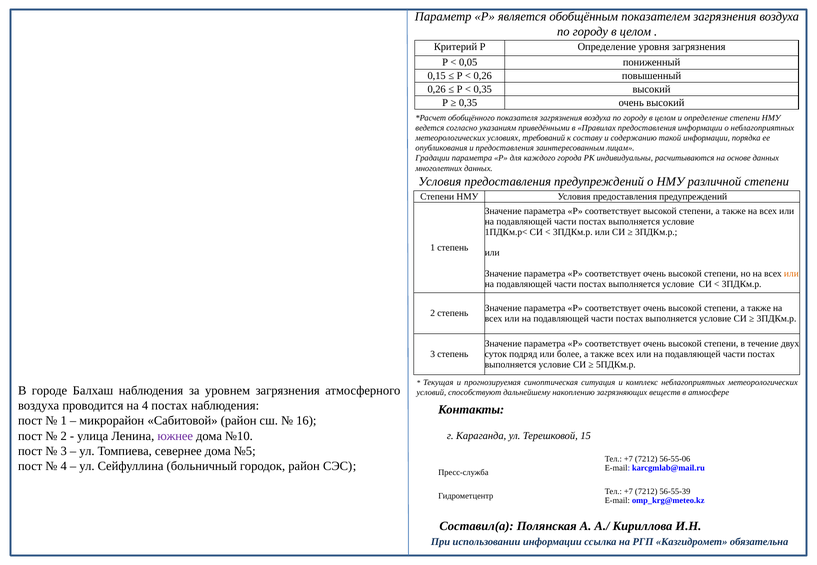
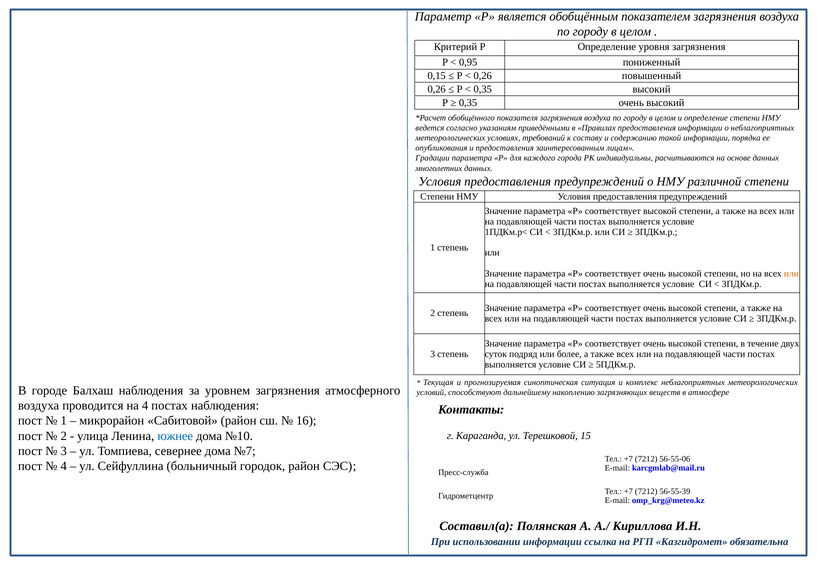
0,05: 0,05 -> 0,95 (468, 62)
южнее colour: purple -> blue (175, 436)
№5: №5 -> №7 (245, 451)
